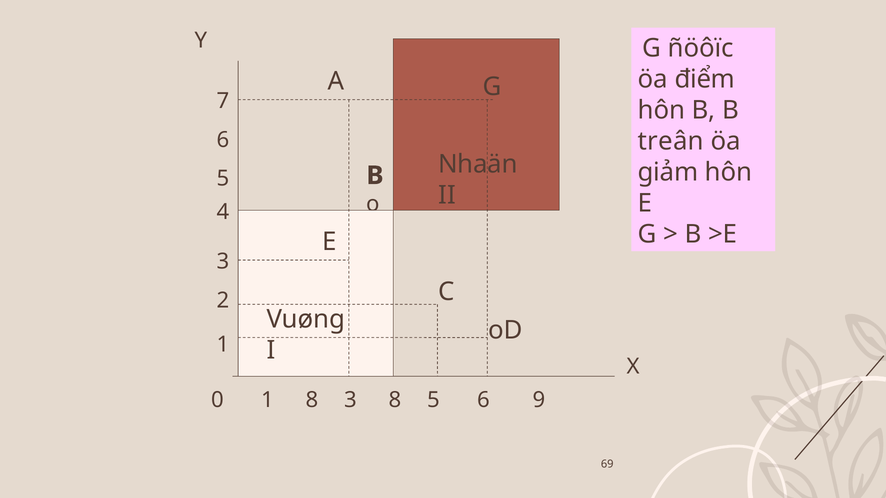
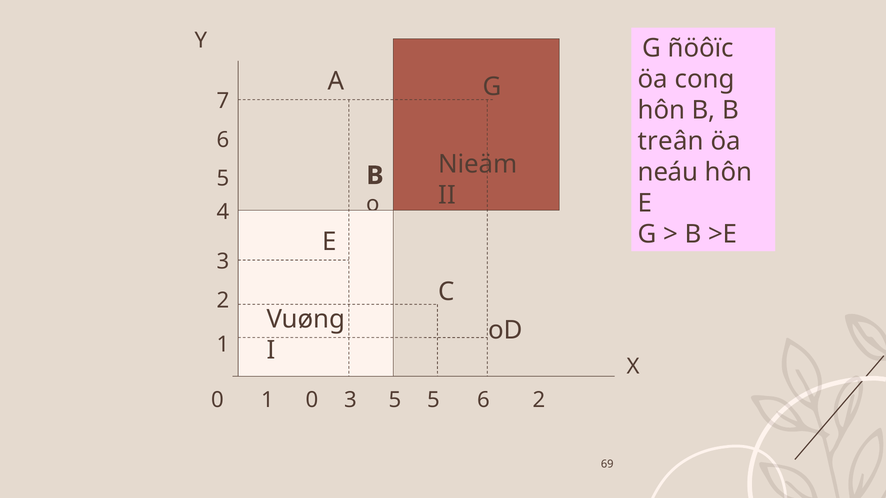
điểm: điểm -> cong (705, 79)
Nhaän: Nhaän -> Nieäm (478, 165)
giảm: giảm -> neáu (668, 172)
1 8: 8 -> 0 (312, 400)
3 8: 8 -> 5 (395, 400)
6 9: 9 -> 2 (539, 400)
